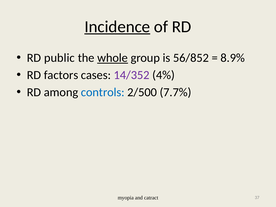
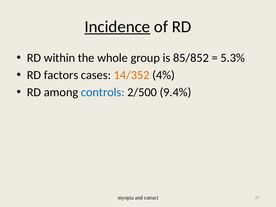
public: public -> within (59, 58)
whole underline: present -> none (113, 58)
56/852: 56/852 -> 85/852 (191, 58)
8.9%: 8.9% -> 5.3% (233, 58)
14/352 colour: purple -> orange (132, 75)
7.7%: 7.7% -> 9.4% (175, 92)
